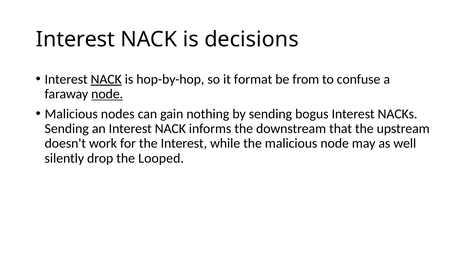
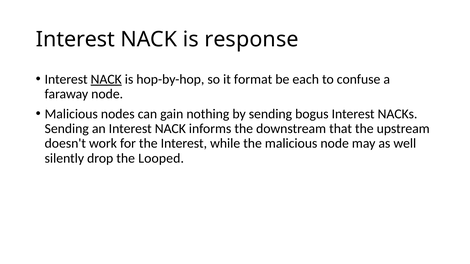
decisions: decisions -> response (251, 39)
from: from -> each (306, 79)
node underline: present -> none (107, 94)
